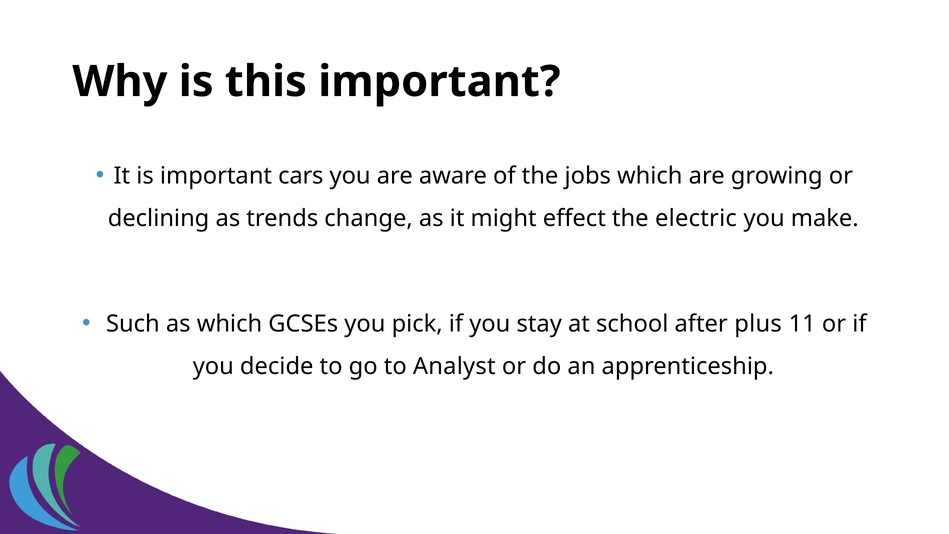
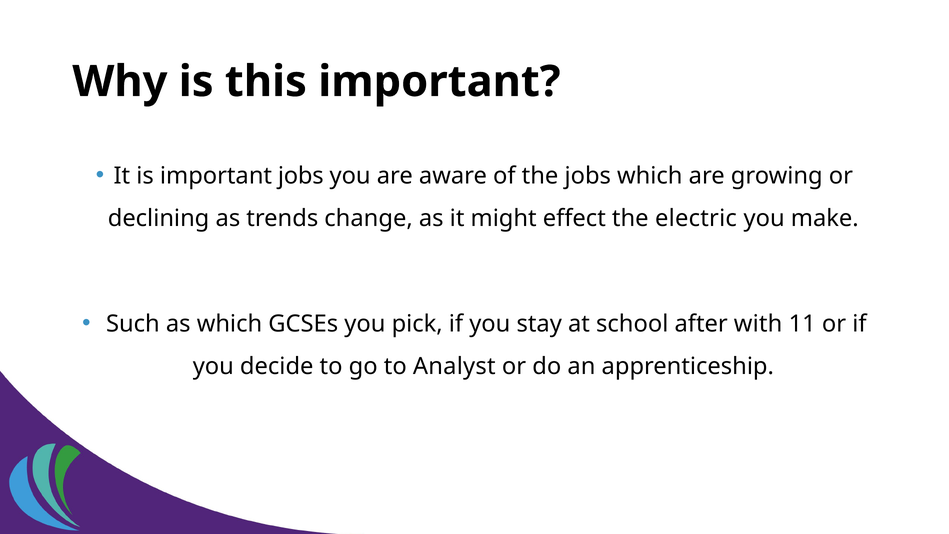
important cars: cars -> jobs (301, 176)
plus: plus -> with (758, 324)
